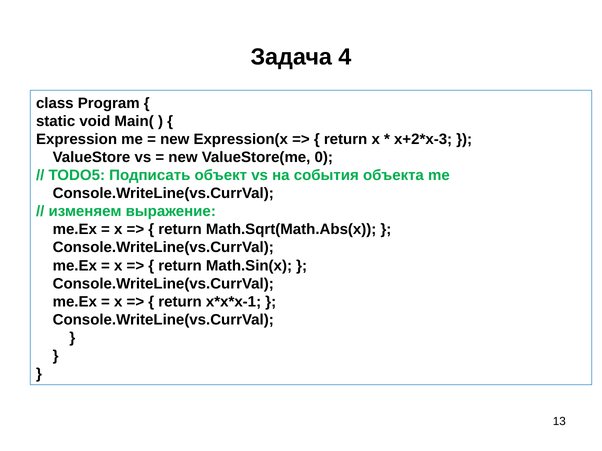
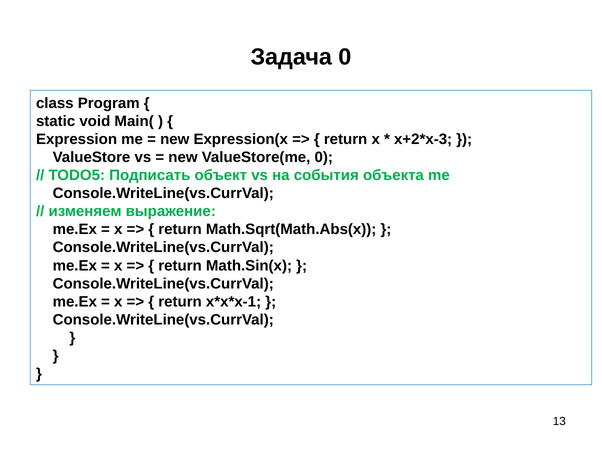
Задача 4: 4 -> 0 (345, 57)
